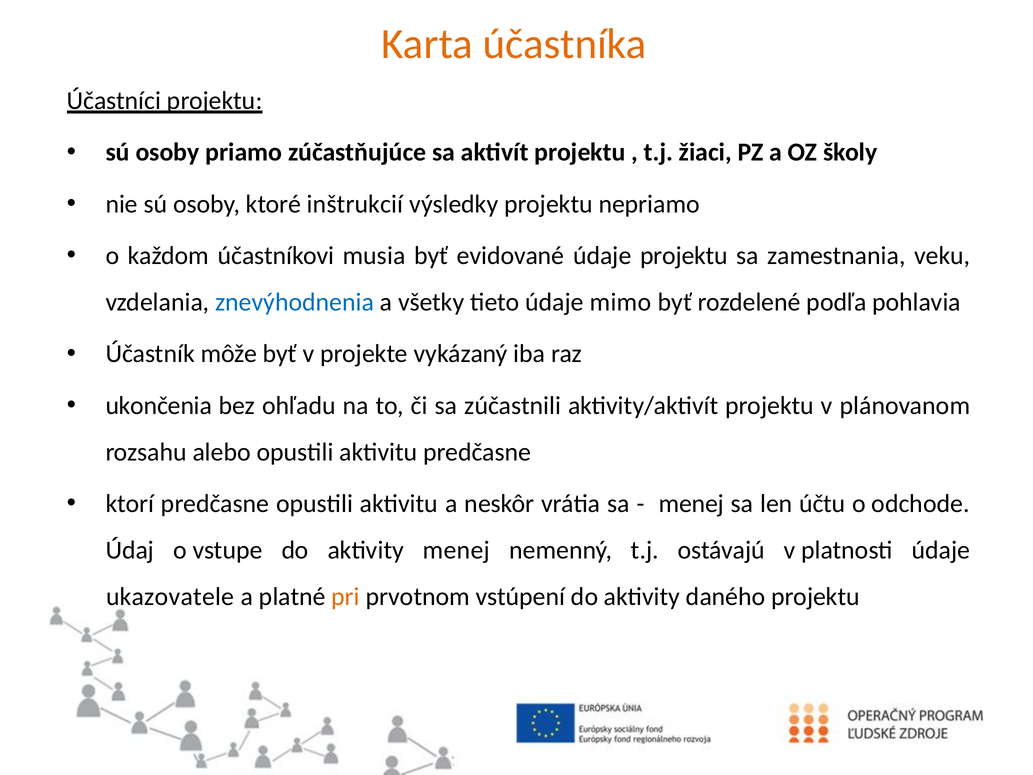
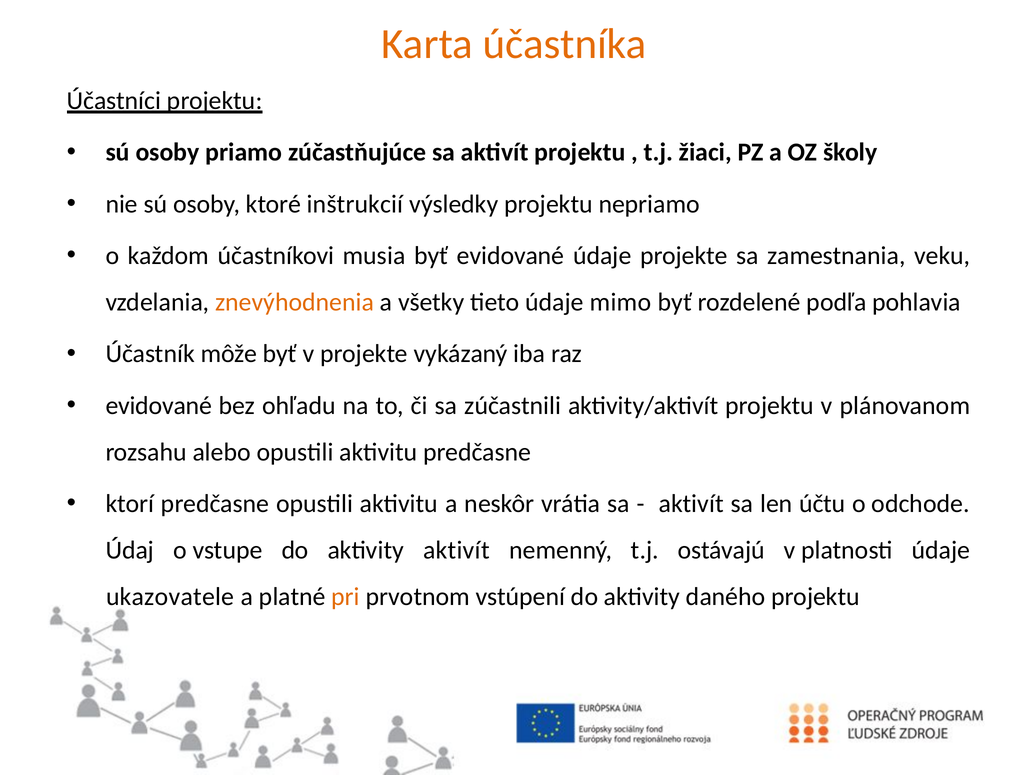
údaje projektu: projektu -> projekte (684, 256)
znevýhodnenia colour: blue -> orange (295, 302)
ukončenia: ukončenia -> evidované (159, 405)
menej: menej -> aktivít (691, 504)
aktivity menej: menej -> aktivít (456, 550)
